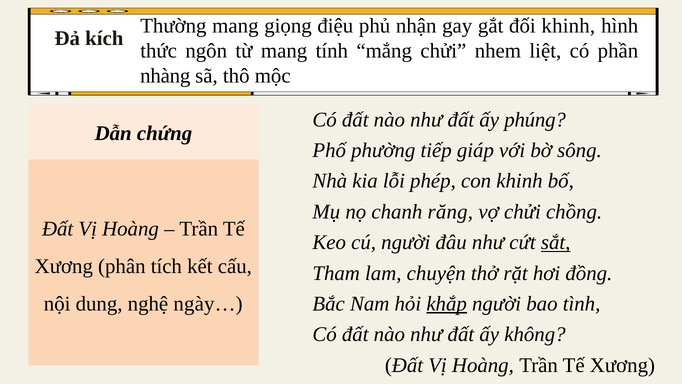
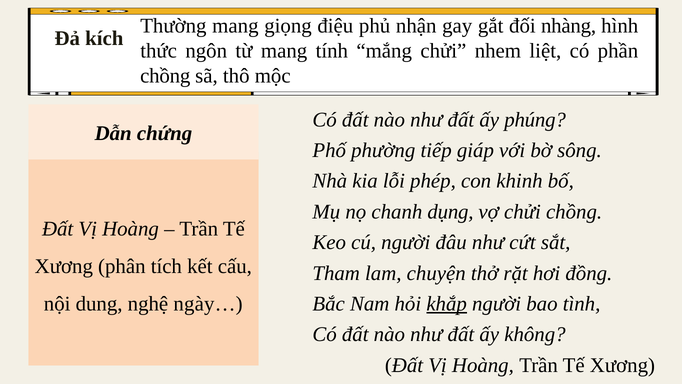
đối khinh: khinh -> nhàng (569, 26)
nhàng: nhàng -> chồng (165, 76)
răng: răng -> dụng (451, 212)
sắt underline: present -> none (556, 242)
